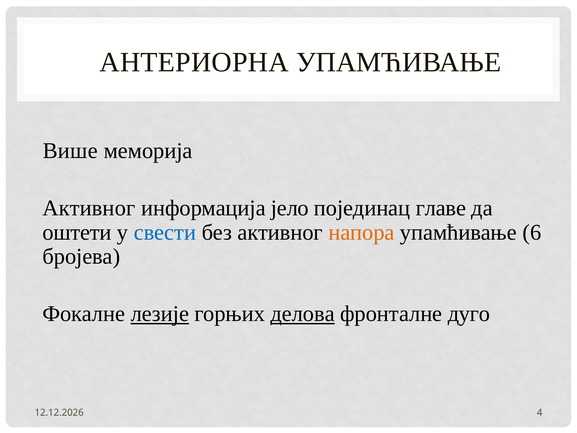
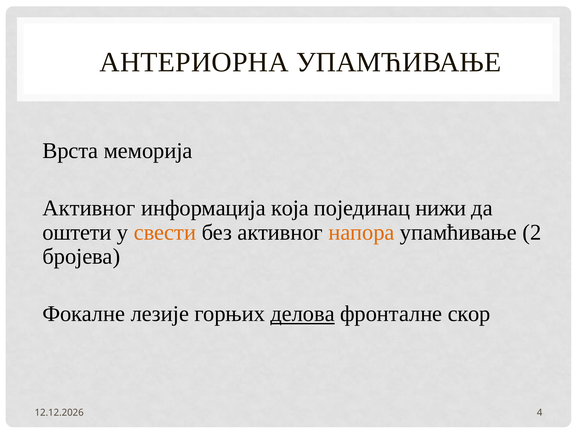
Више: Више -> Врста (70, 151)
јело: јело -> која (290, 208)
главе: главе -> нижи (441, 208)
свести colour: blue -> orange (165, 232)
6: 6 -> 2 (532, 232)
лезије underline: present -> none (160, 314)
дуго: дуго -> скор (469, 314)
